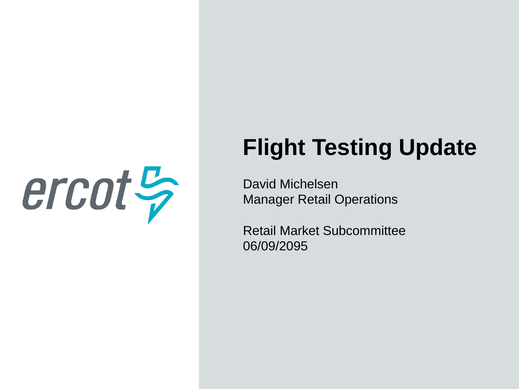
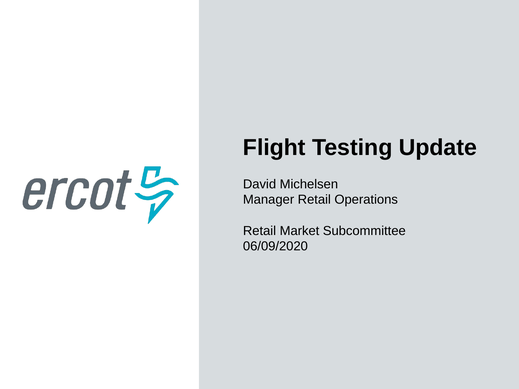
06/09/2095: 06/09/2095 -> 06/09/2020 (275, 247)
